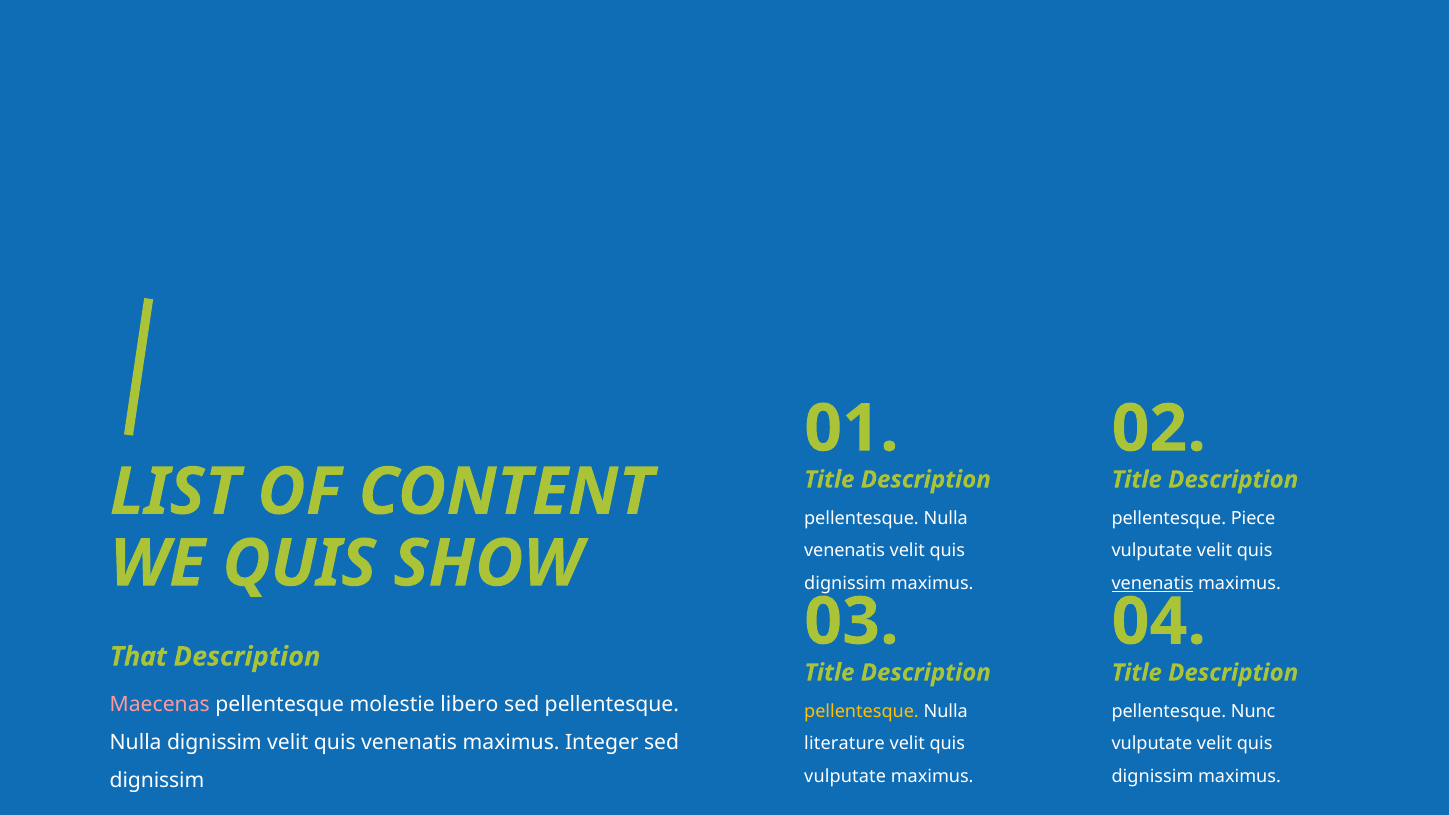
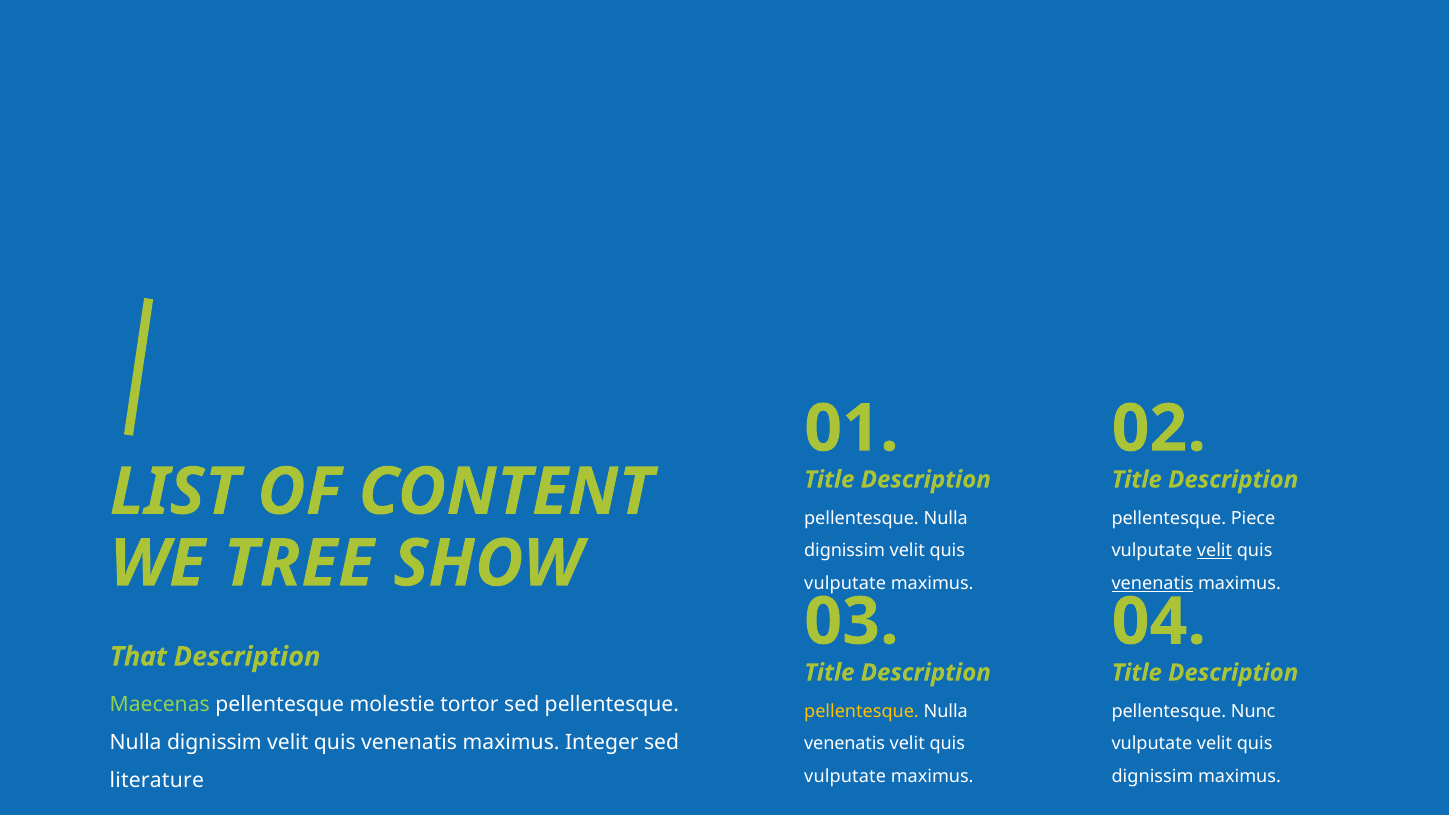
venenatis: venenatis -> dignissim (845, 551)
velit underline: none -> present (1215, 551)
WE QUIS: QUIS -> TREE (299, 564)
dignissim: dignissim -> vulputate (845, 583)
Maecenas colour: pink -> light green (160, 705)
libero: libero -> tortor (469, 705)
literature: literature -> venenatis (845, 744)
dignissim: dignissim -> literature (157, 781)
